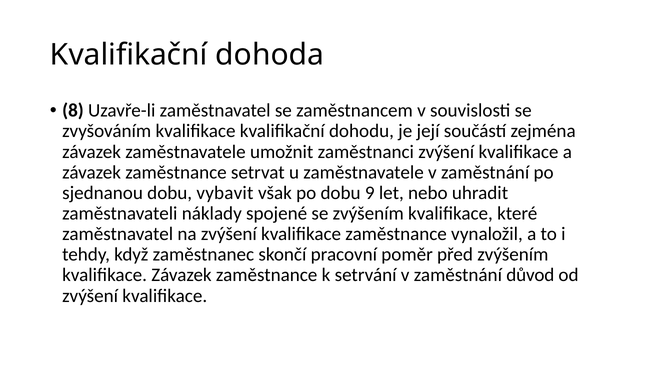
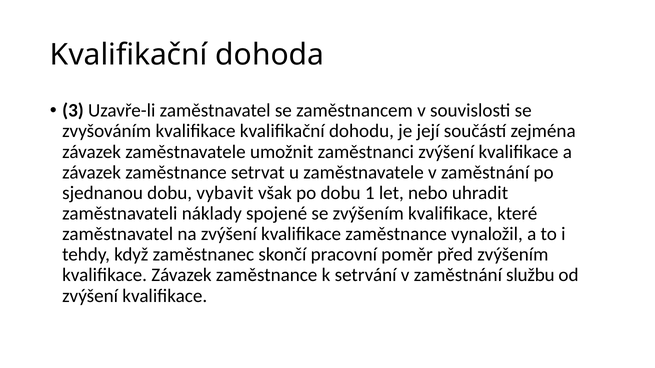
8: 8 -> 3 (73, 111)
9: 9 -> 1 (370, 193)
důvod: důvod -> službu (530, 275)
